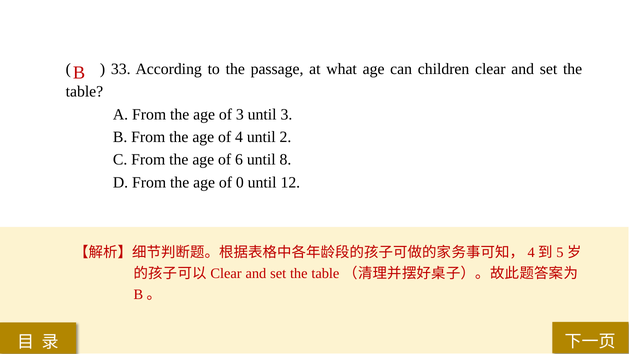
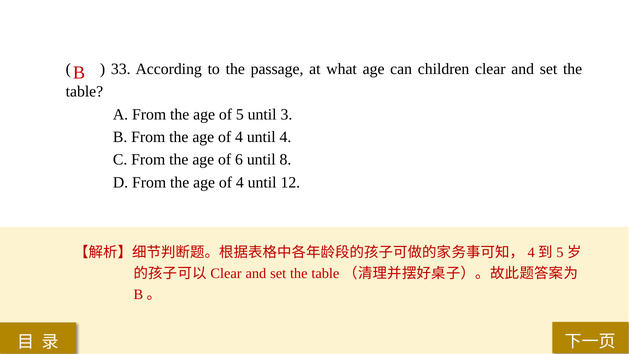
of 3: 3 -> 5 (240, 114)
until 2: 2 -> 4 (285, 137)
0: 0 -> 4 (240, 182)
